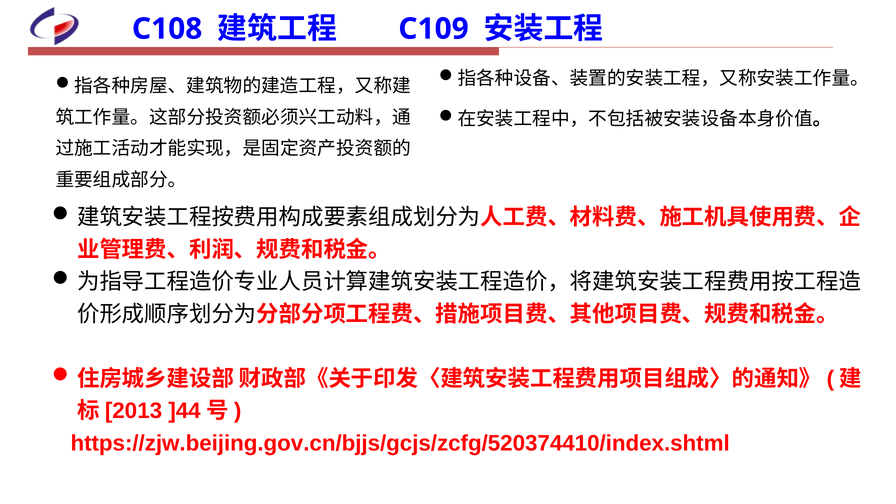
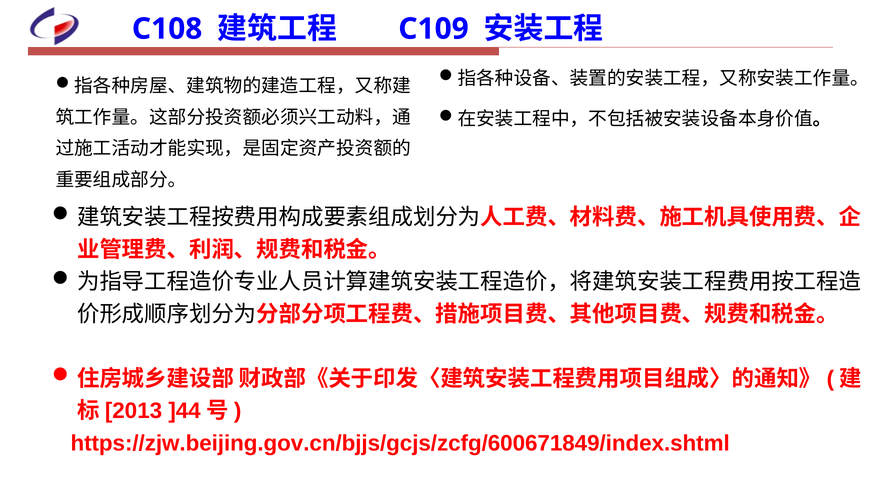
https://zjw.beijing.gov.cn/bjjs/gcjs/zcfg/520374410/index.shtml: https://zjw.beijing.gov.cn/bjjs/gcjs/zcfg/520374410/index.shtml -> https://zjw.beijing.gov.cn/bjjs/gcjs/zcfg/600671849/index.shtml (400, 443)
